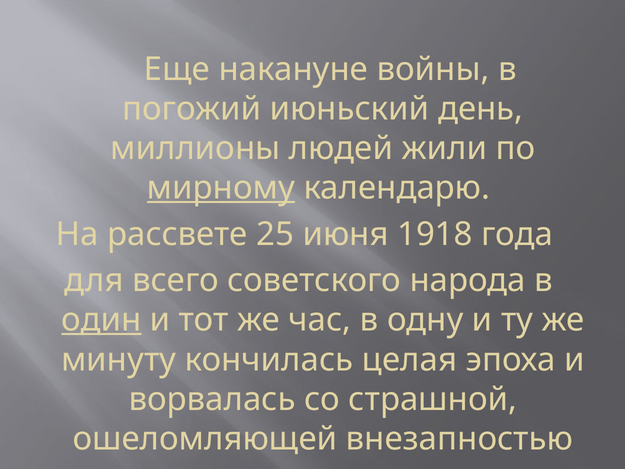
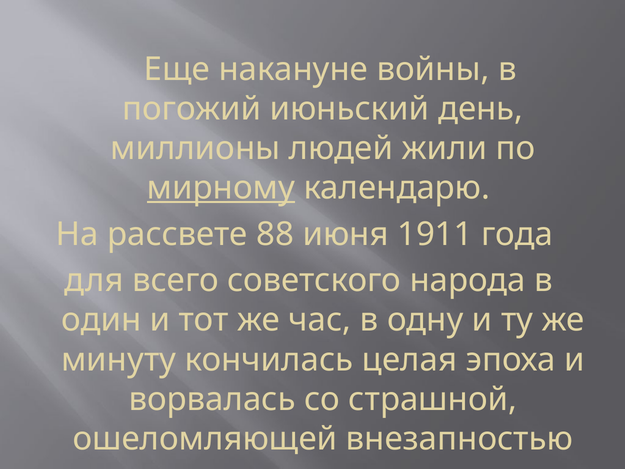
25: 25 -> 88 (275, 234)
1918: 1918 -> 1911 (435, 234)
один underline: present -> none (101, 320)
